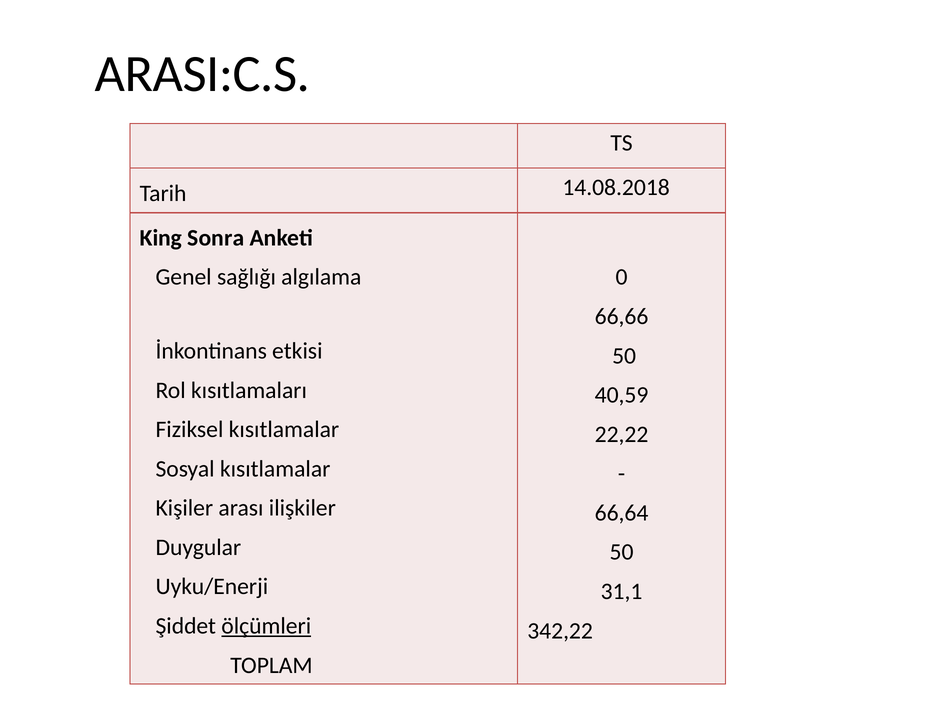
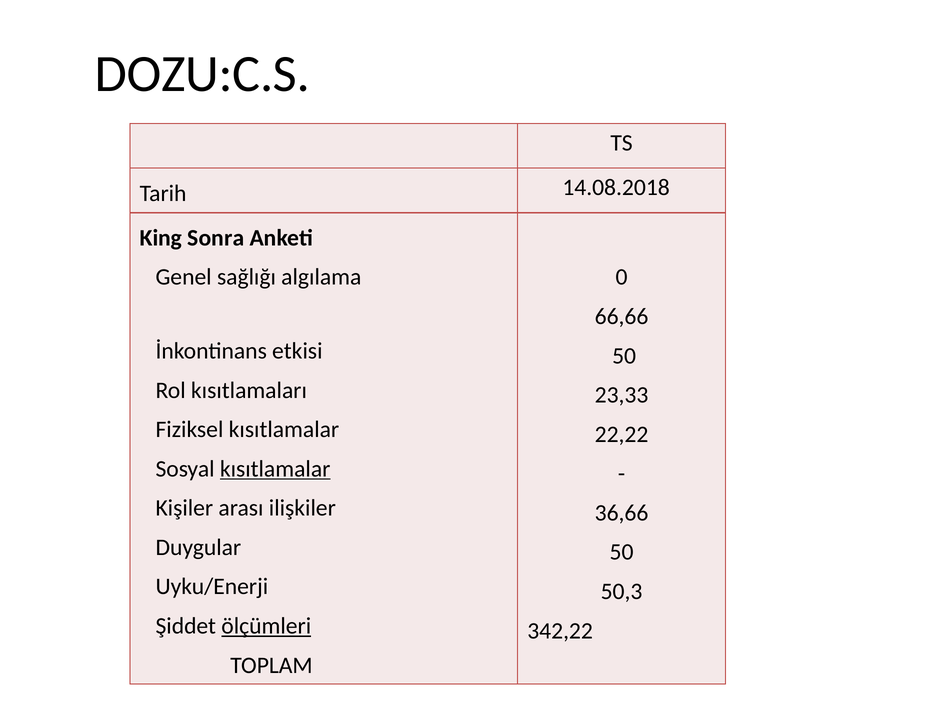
ARASI:C.S: ARASI:C.S -> DOZU:C.S (202, 74)
40,59: 40,59 -> 23,33 (622, 395)
kısıtlamalar underline: none -> present (275, 469)
66,64: 66,64 -> 36,66 (622, 513)
31,1: 31,1 -> 50,3 (622, 592)
